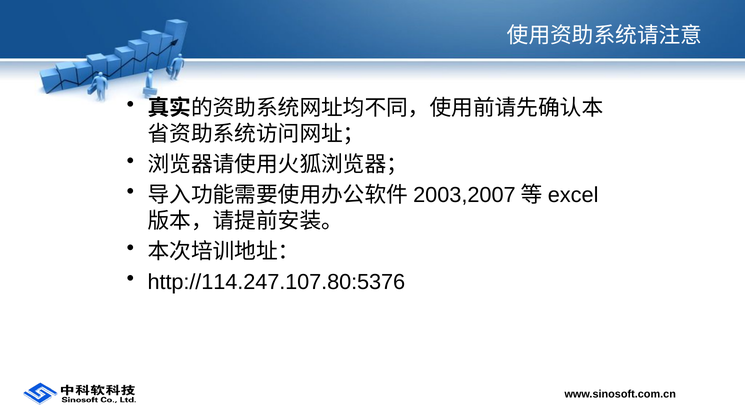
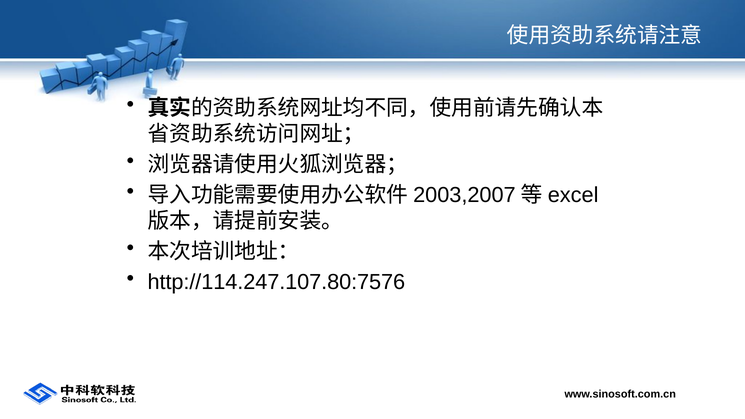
http://114.247.107.80:5376: http://114.247.107.80:5376 -> http://114.247.107.80:7576 (276, 282)
